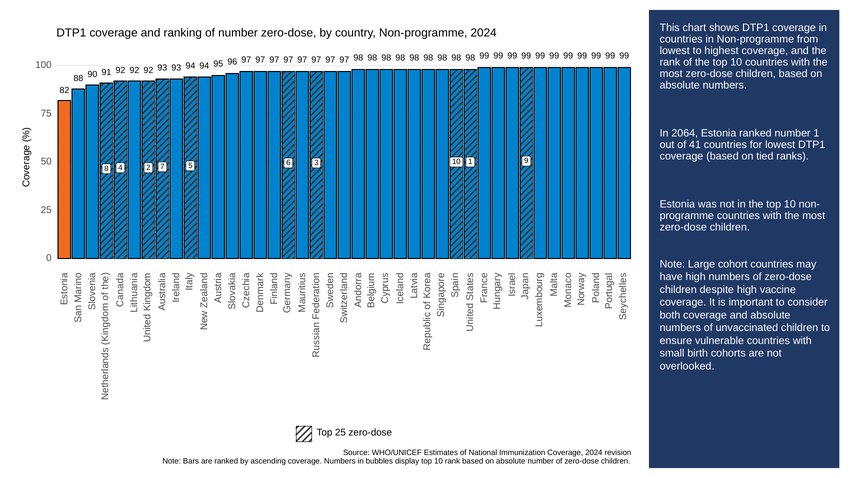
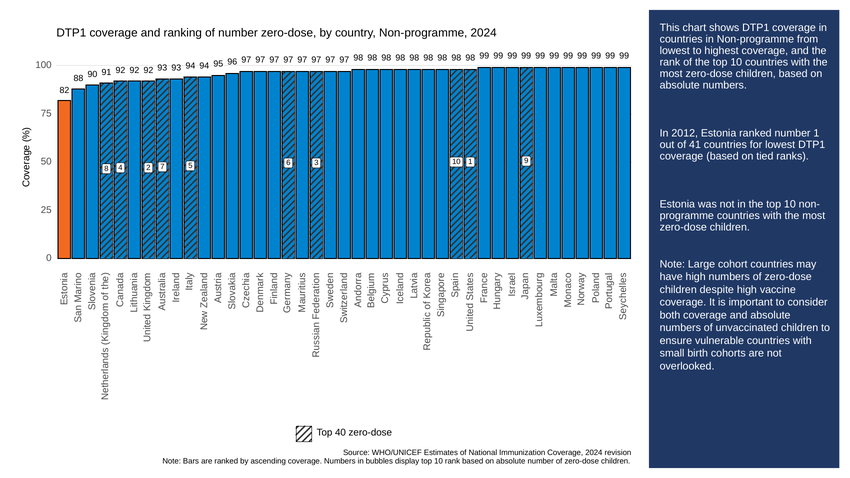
2064: 2064 -> 2012 (685, 133)
Top 25: 25 -> 40 (340, 433)
